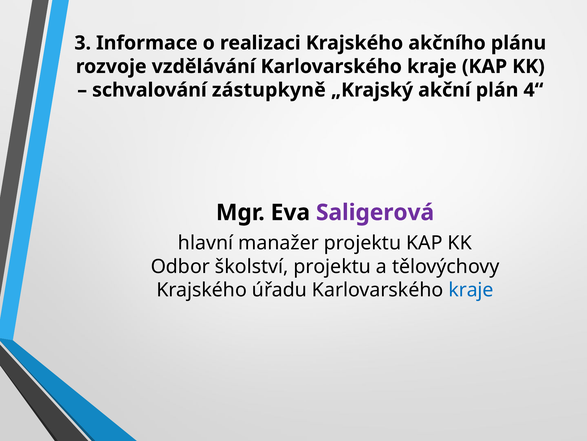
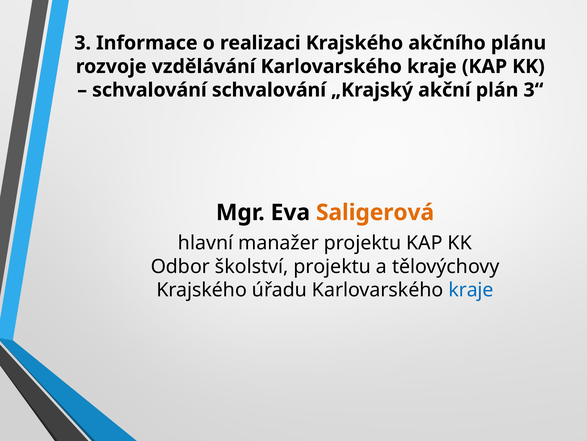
schvalování zástupkyně: zástupkyně -> schvalování (269, 90)
4“: 4“ -> 3“ (533, 90)
Saligerová colour: purple -> orange (375, 212)
